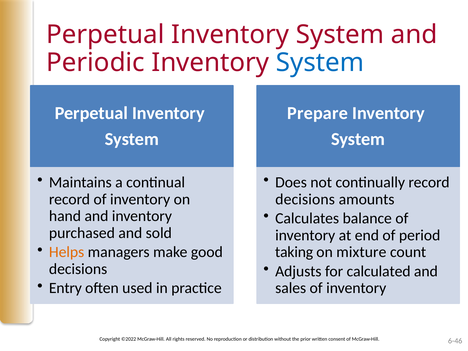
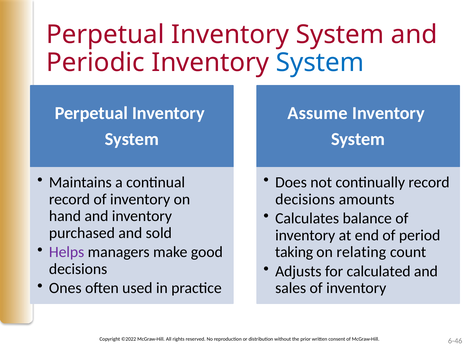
Prepare: Prepare -> Assume (318, 113)
Helps colour: orange -> purple (67, 252)
mixture: mixture -> relating (361, 252)
Entry: Entry -> Ones (65, 288)
